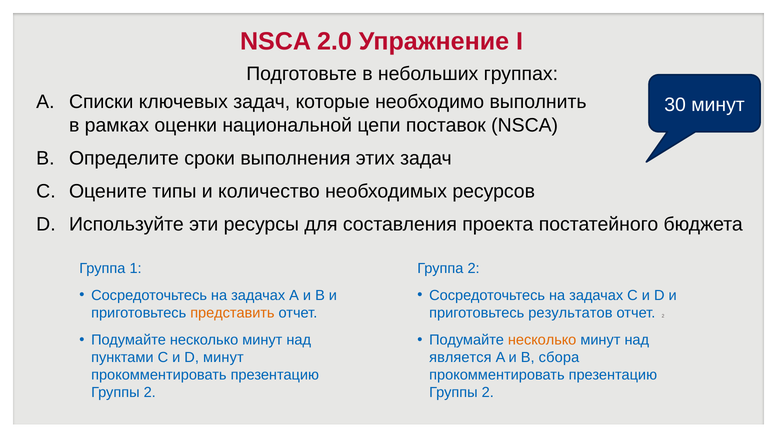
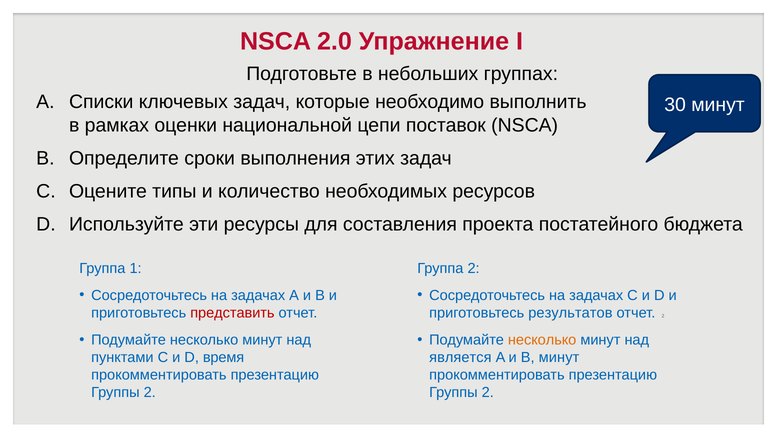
представить colour: orange -> red (232, 313)
D минут: минут -> время (224, 358)
B сбора: сбора -> минут (559, 358)
